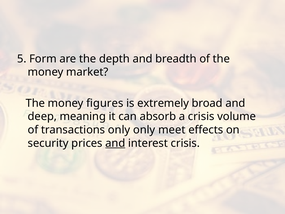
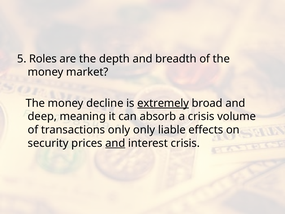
Form: Form -> Roles (43, 59)
figures: figures -> decline (105, 103)
extremely underline: none -> present (163, 103)
meet: meet -> liable (172, 130)
